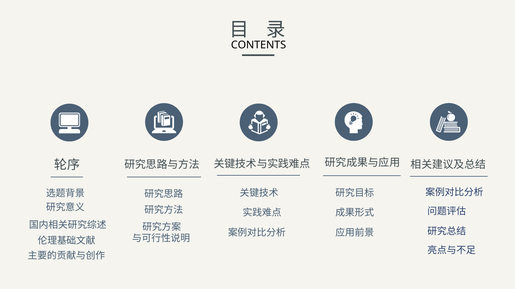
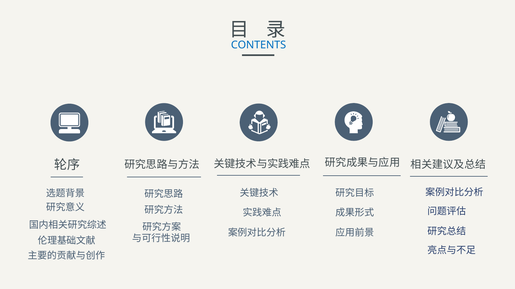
CONTENTS colour: black -> blue (259, 45)
